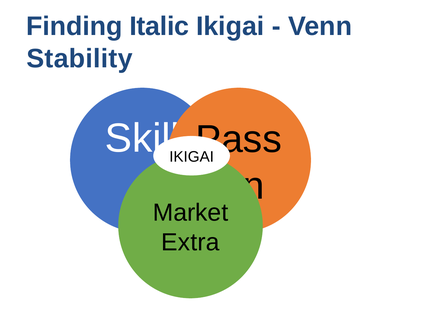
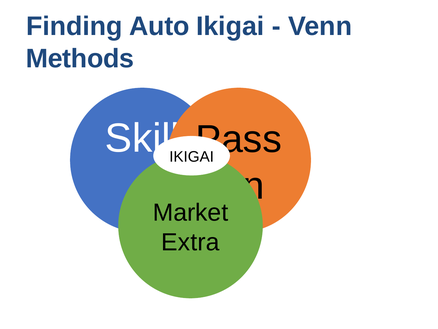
Italic: Italic -> Auto (159, 26)
Stability: Stability -> Methods (80, 58)
